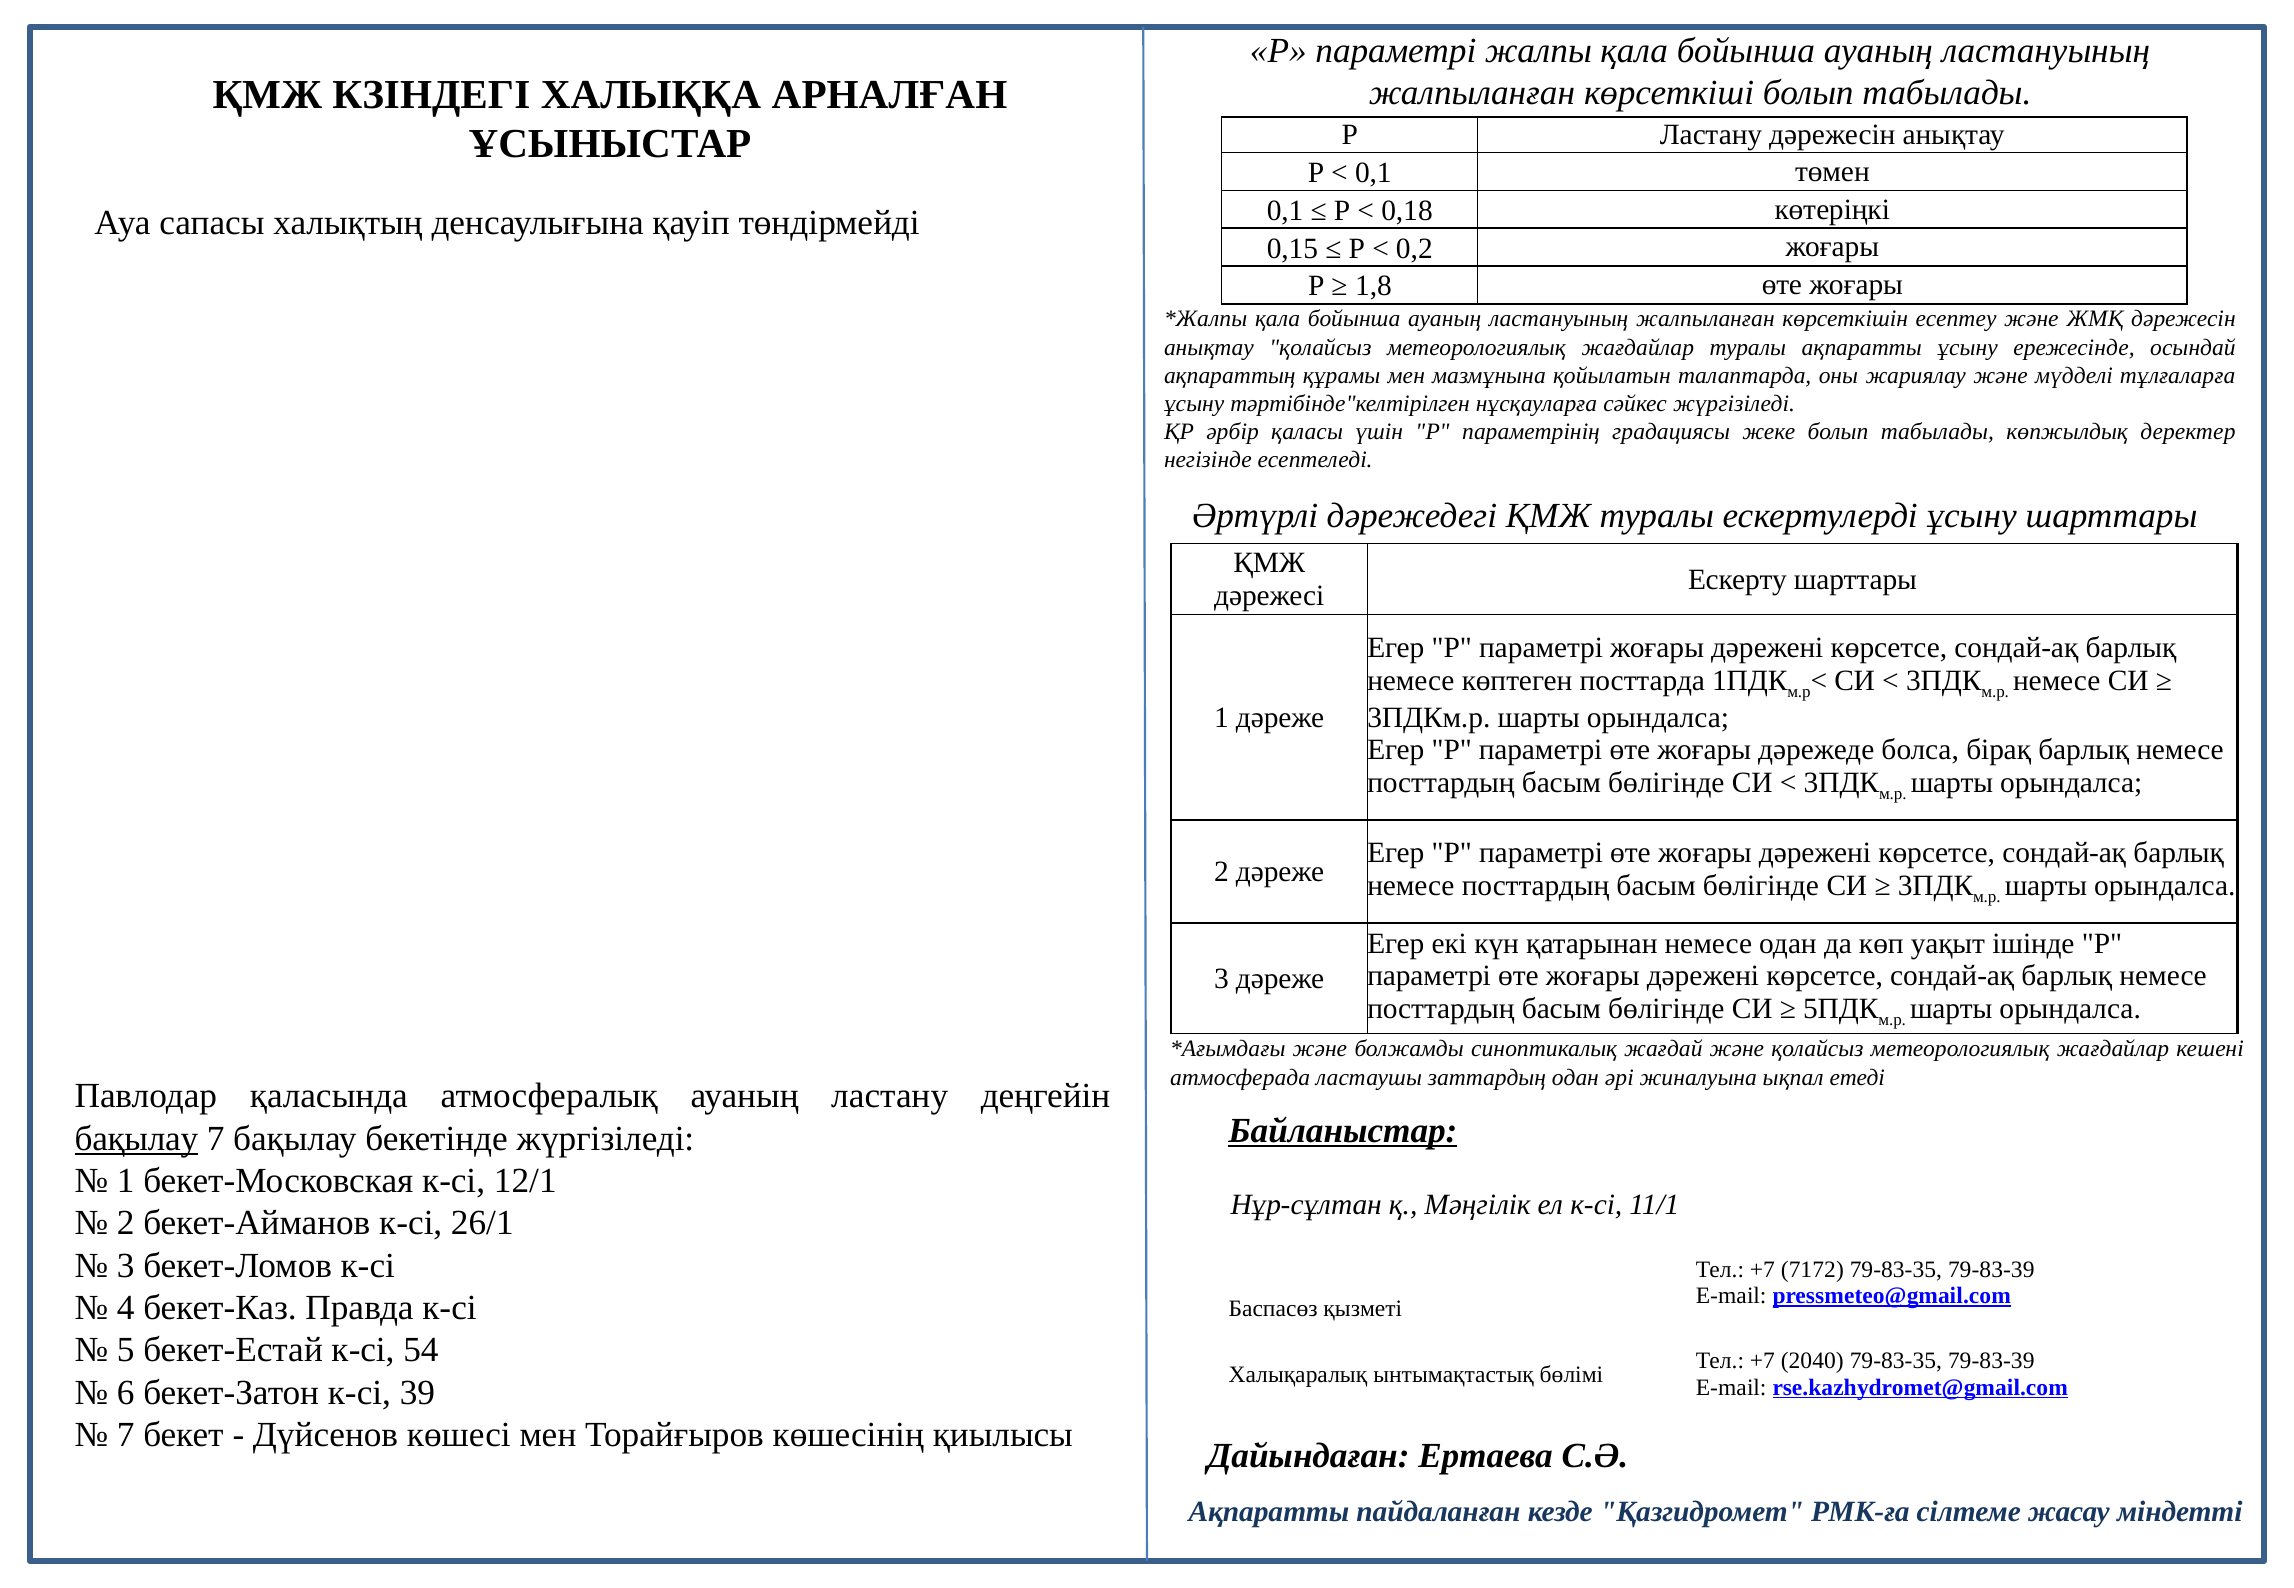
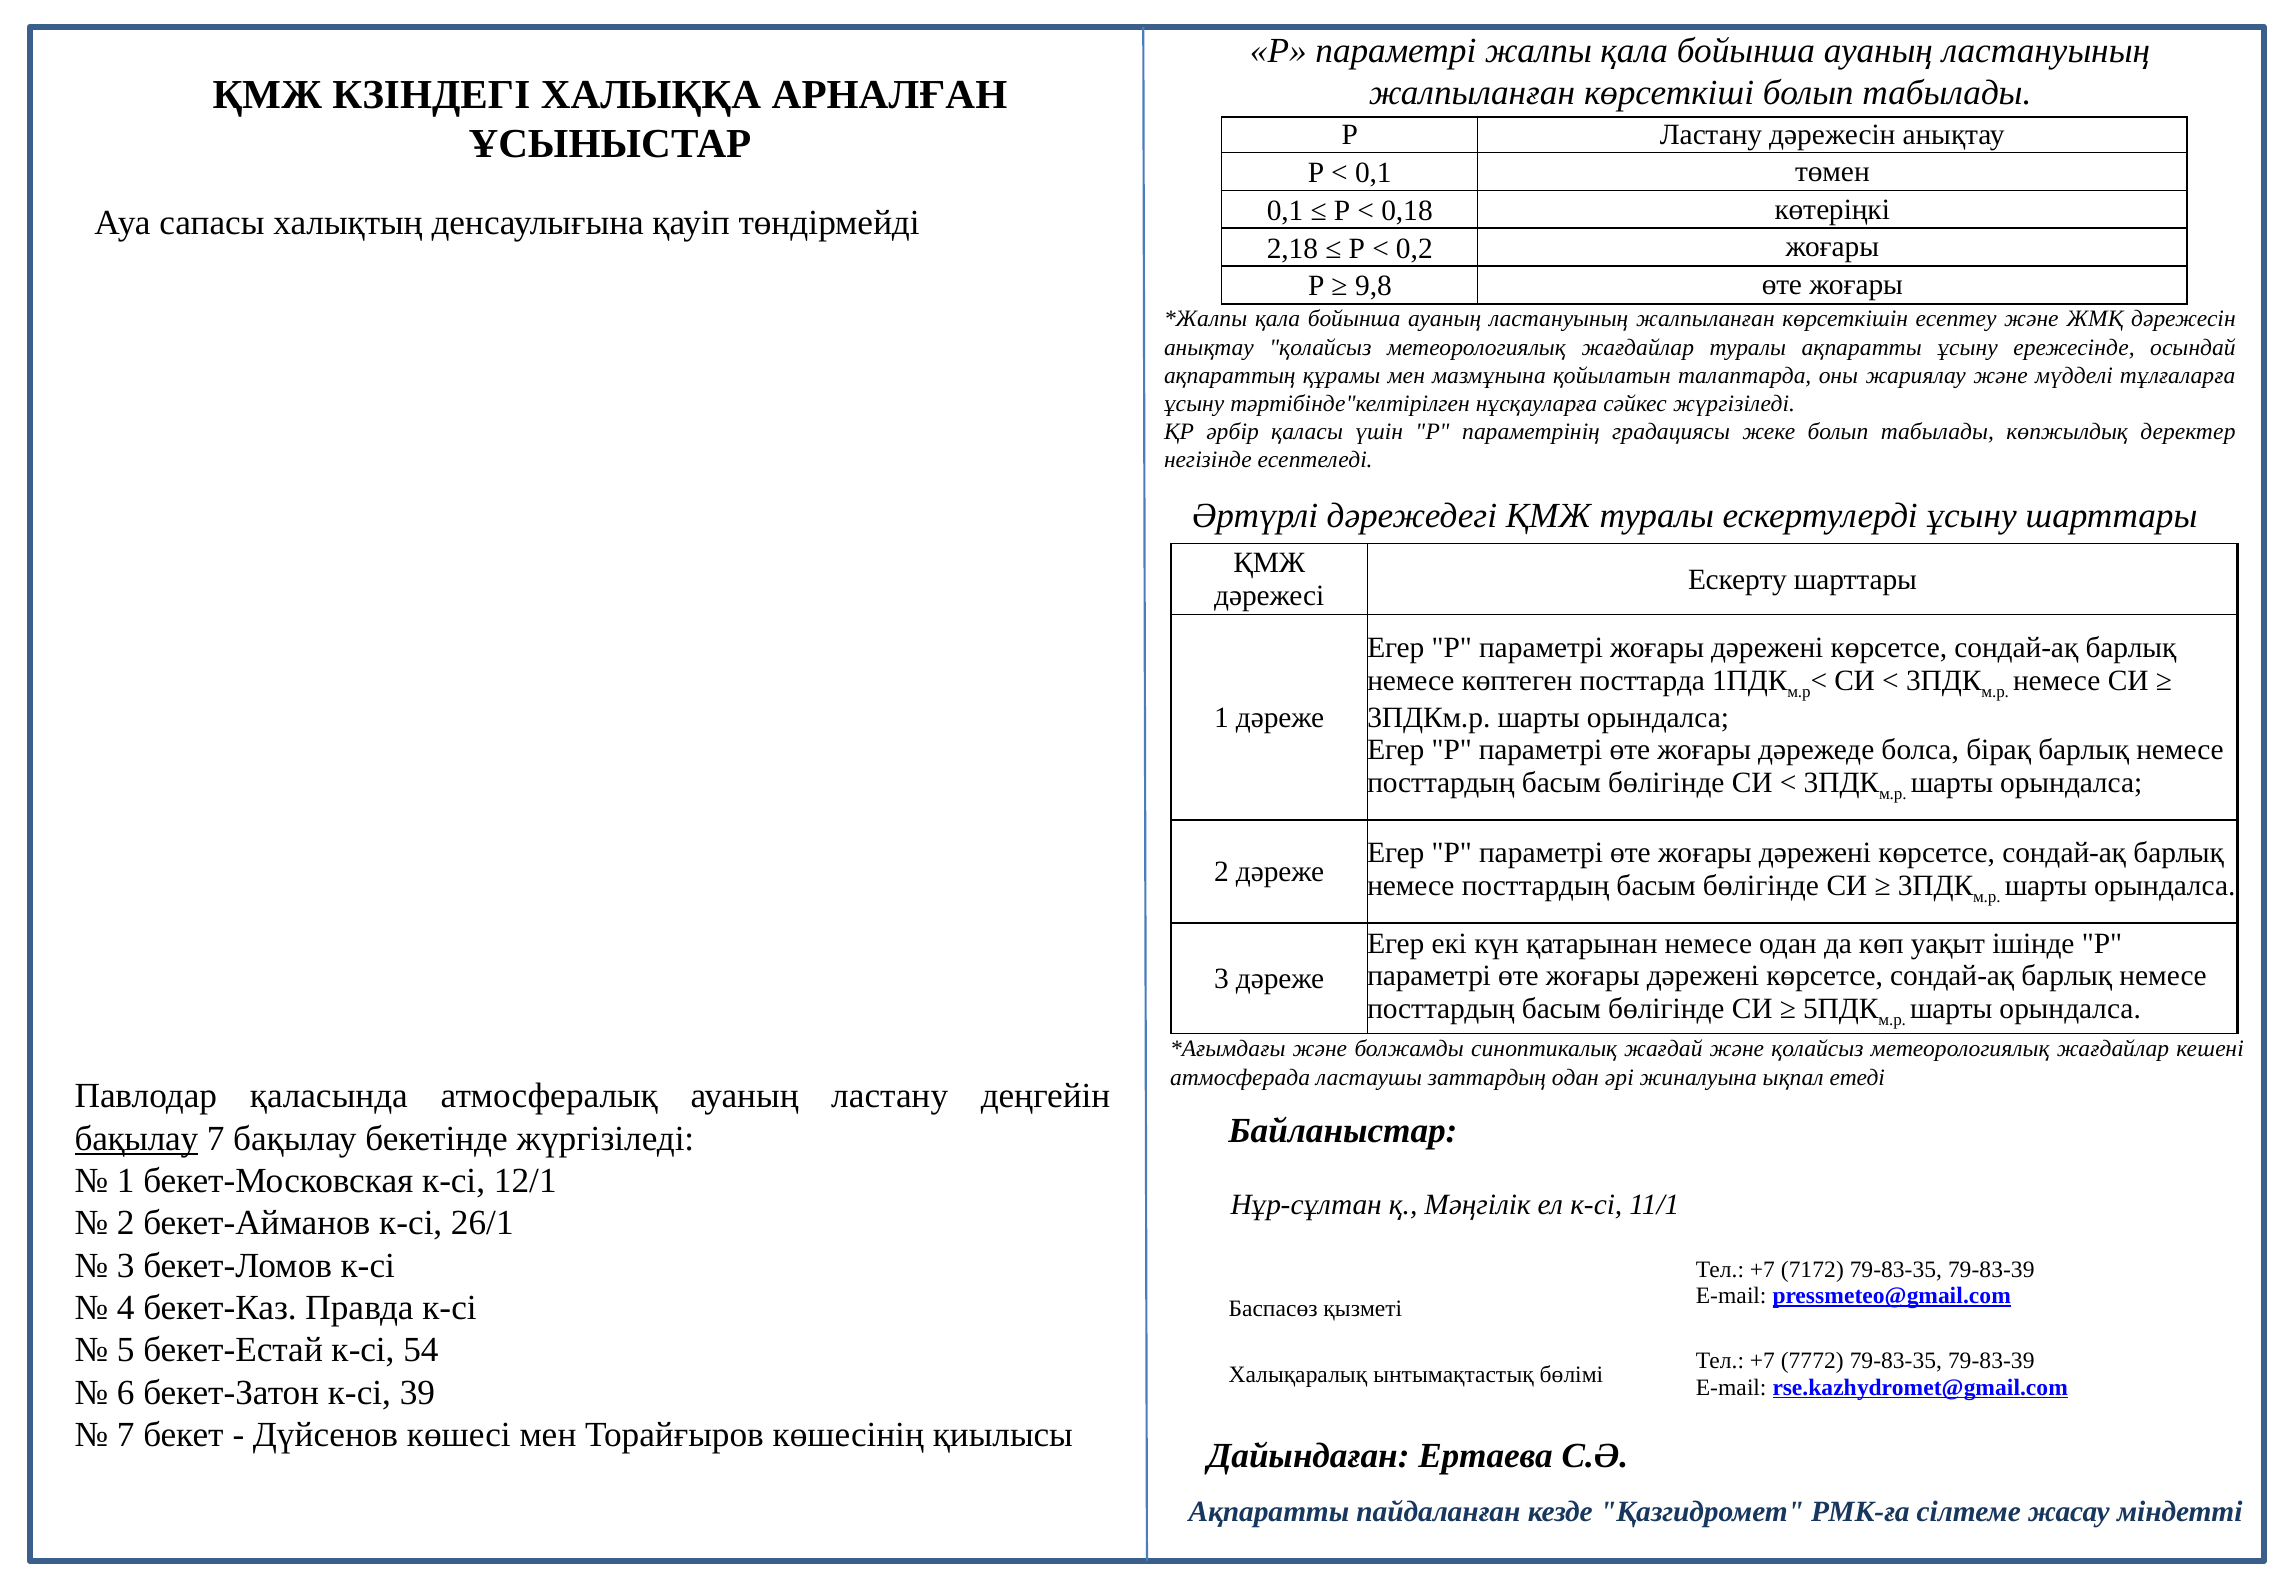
0,15: 0,15 -> 2,18 (1292, 248)
1,8: 1,8 -> 9,8 (1373, 286)
Байланыстар underline: present -> none (1343, 1131)
2040: 2040 -> 7772 (1812, 1361)
